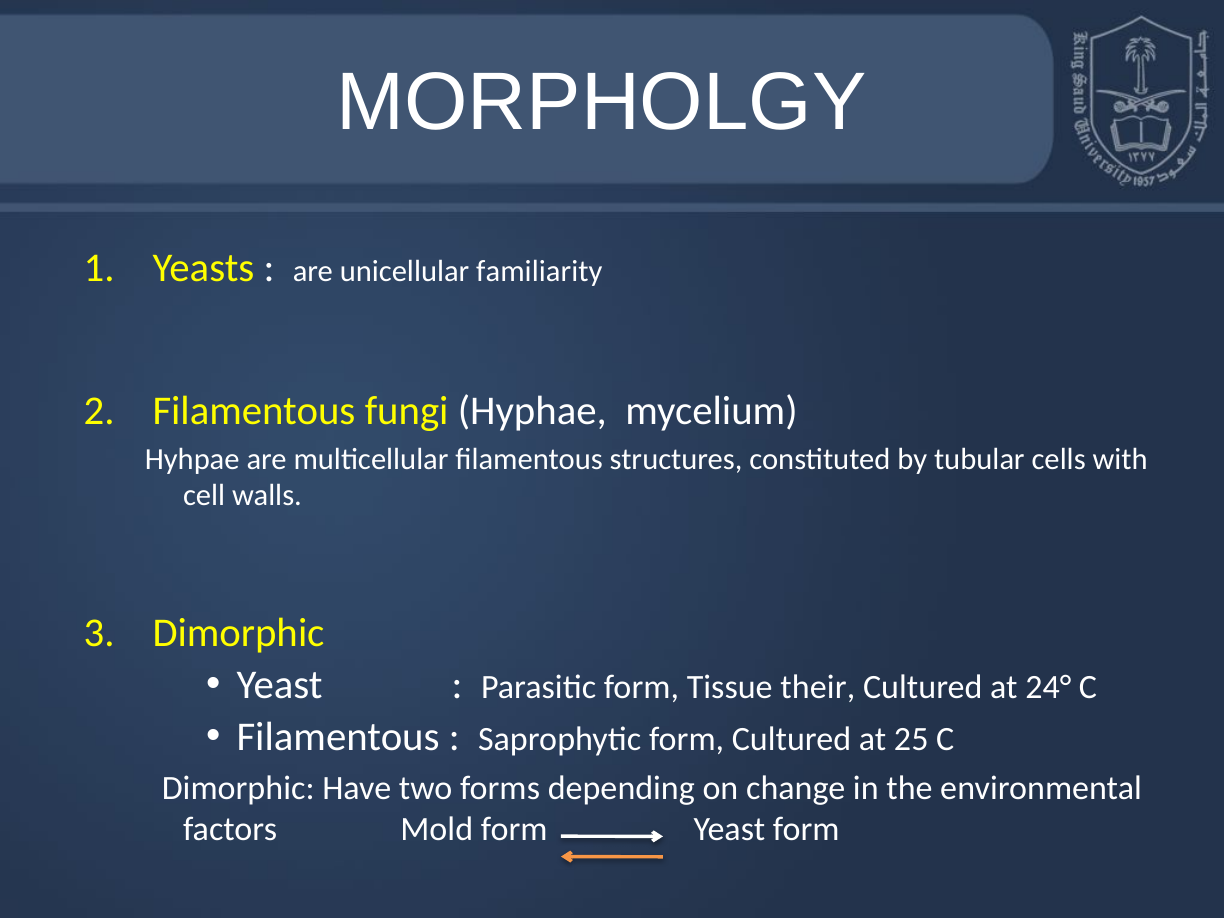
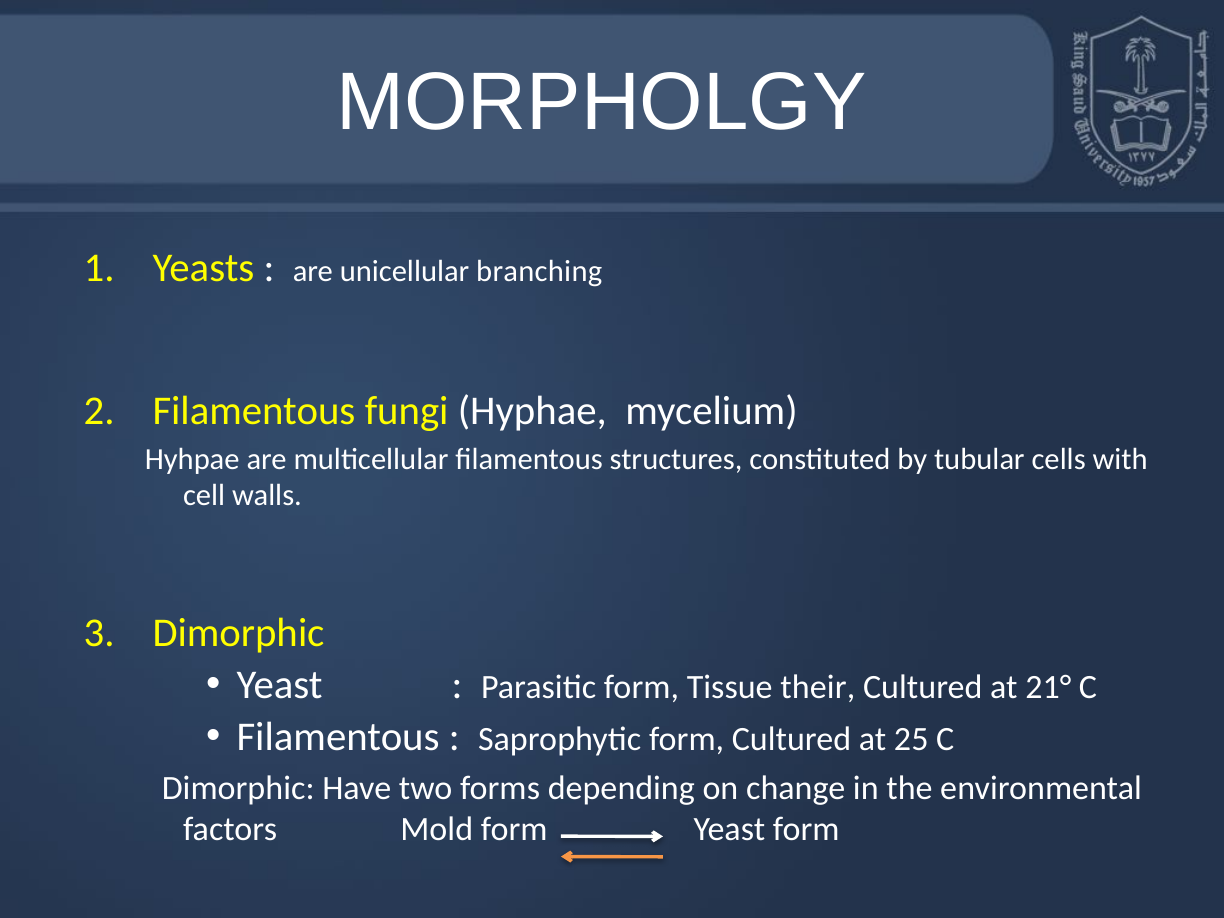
familiarity: familiarity -> branching (539, 271)
24°: 24° -> 21° (1048, 687)
